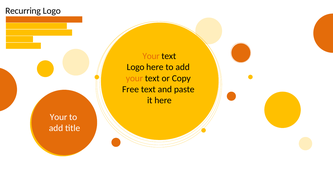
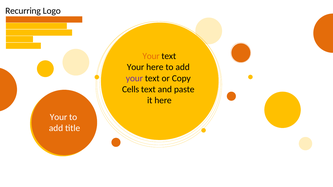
Logo: Logo -> Your (136, 67)
your colour: orange -> purple (134, 78)
Free: Free -> Cells (131, 90)
